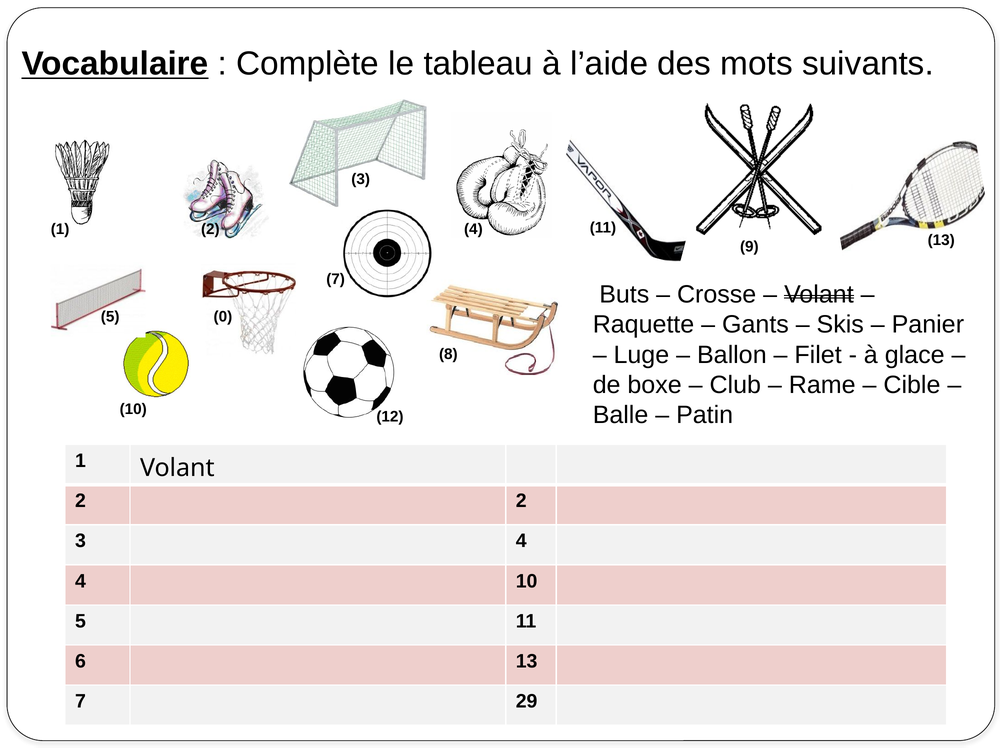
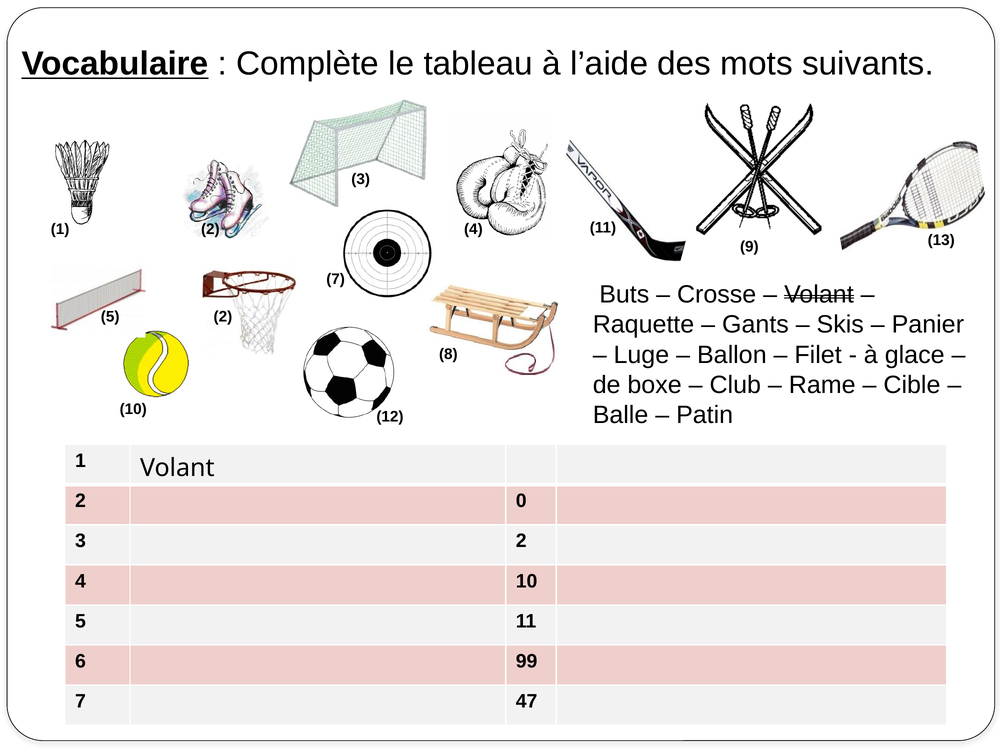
5 0: 0 -> 2 (223, 317)
2 2: 2 -> 0 (521, 501)
4: 4 -> 2 (521, 541)
6 13: 13 -> 99 (527, 662)
29: 29 -> 47 (527, 702)
